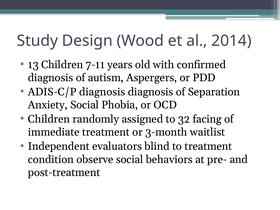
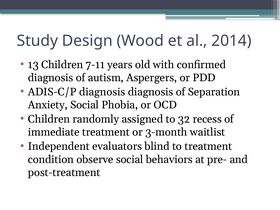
facing: facing -> recess (207, 119)
